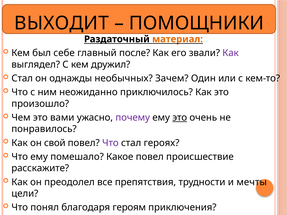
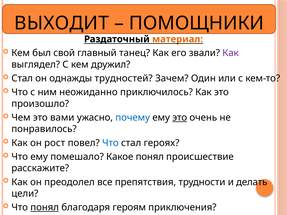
себе: себе -> свой (64, 53)
после: после -> танец (135, 53)
необычных: необычных -> трудностей (124, 78)
почему colour: purple -> blue (133, 118)
свой: свой -> рост (55, 143)
Что colour: purple -> blue (110, 143)
Какое повел: повел -> понял (150, 157)
мечты: мечты -> делать (252, 182)
понял underline: none -> present (45, 208)
